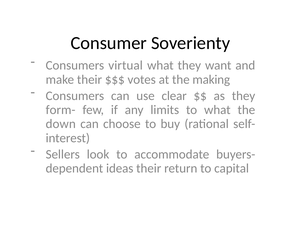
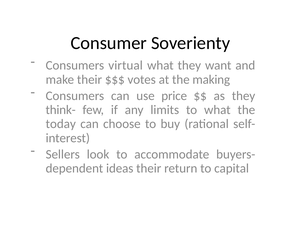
clear: clear -> price (174, 96)
form-: form- -> think- (61, 110)
down: down -> today (61, 124)
